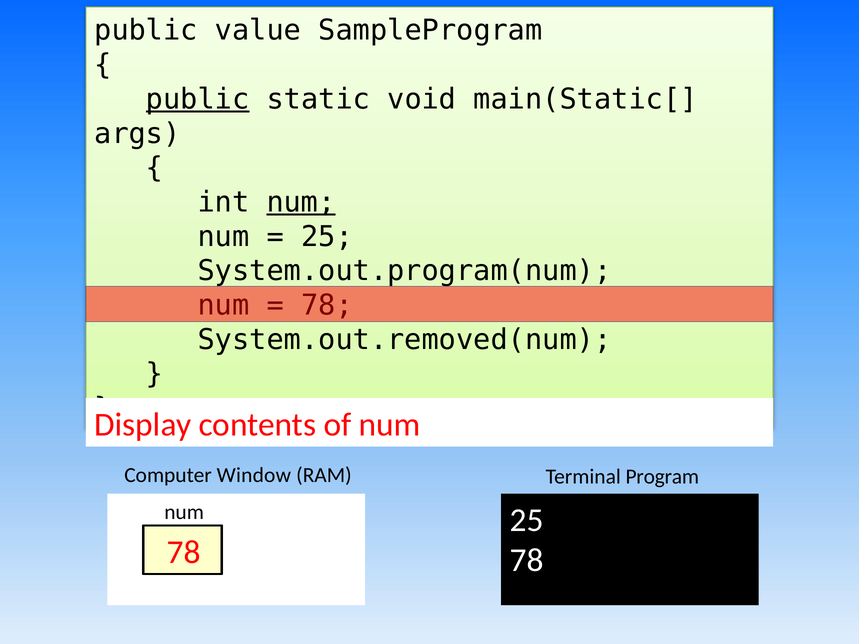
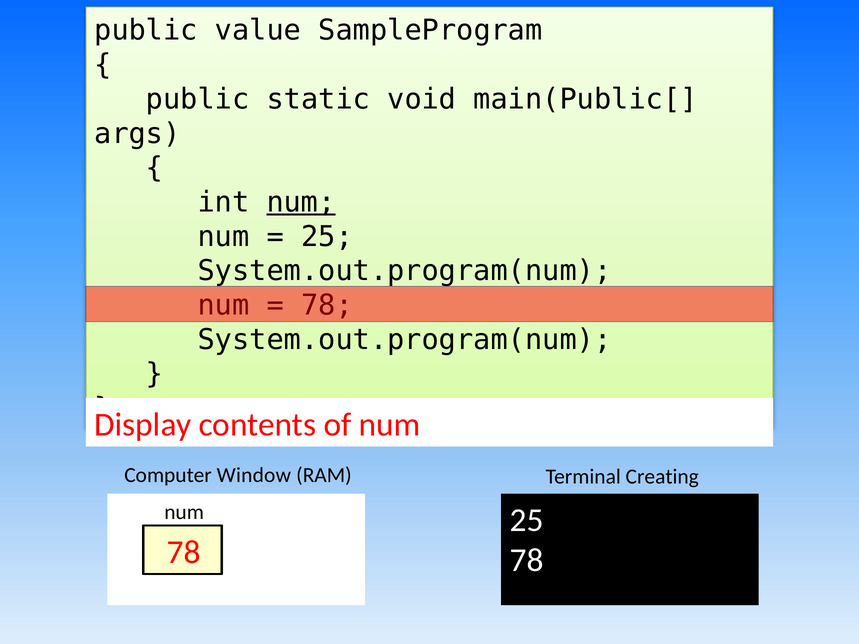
public underline: present -> none (198, 99)
main(Static[: main(Static[ -> main(Public[ (585, 99)
System.out.removed(num: System.out.removed(num -> System.out.program(num (404, 340)
Program: Program -> Creating (662, 477)
